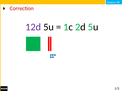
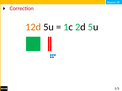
12d colour: purple -> orange (33, 27)
